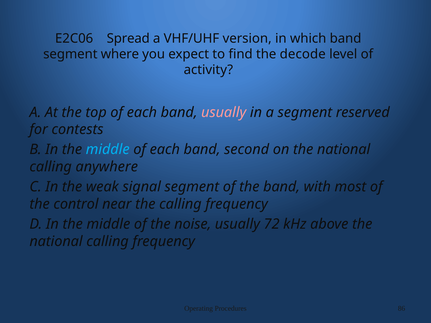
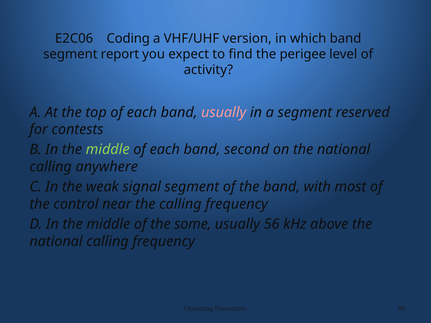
Spread: Spread -> Coding (128, 38)
where: where -> report (120, 54)
decode: decode -> perigee (303, 54)
middle colour: light blue -> light green (108, 150)
noise: noise -> some (193, 224)
72: 72 -> 56 (272, 224)
